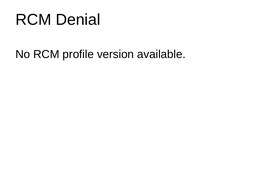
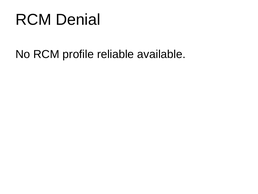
version: version -> reliable (115, 54)
